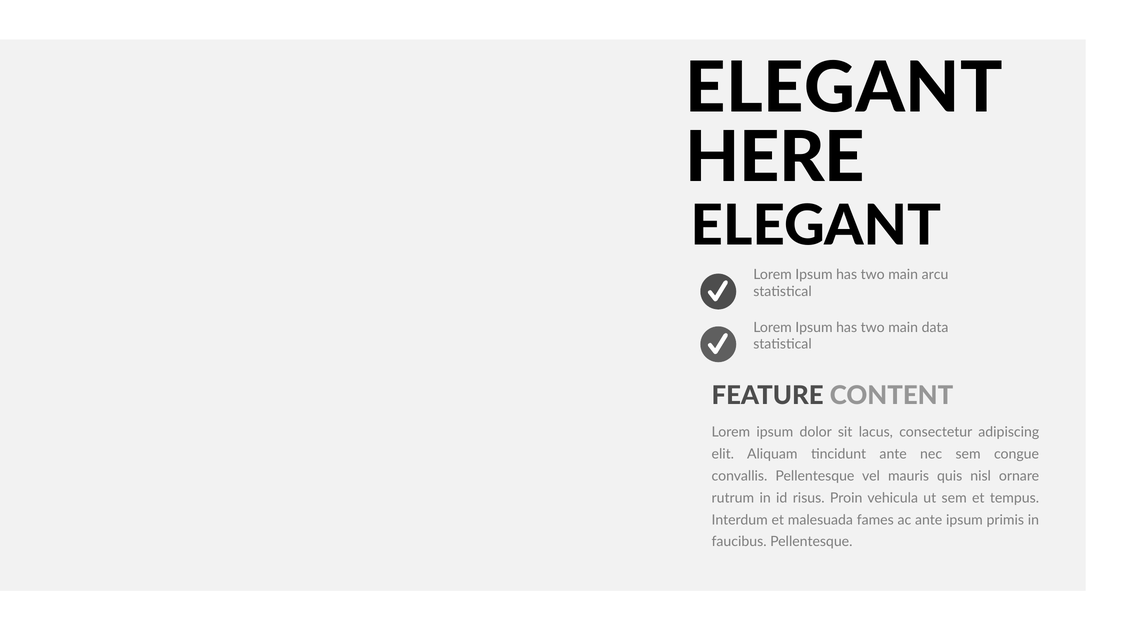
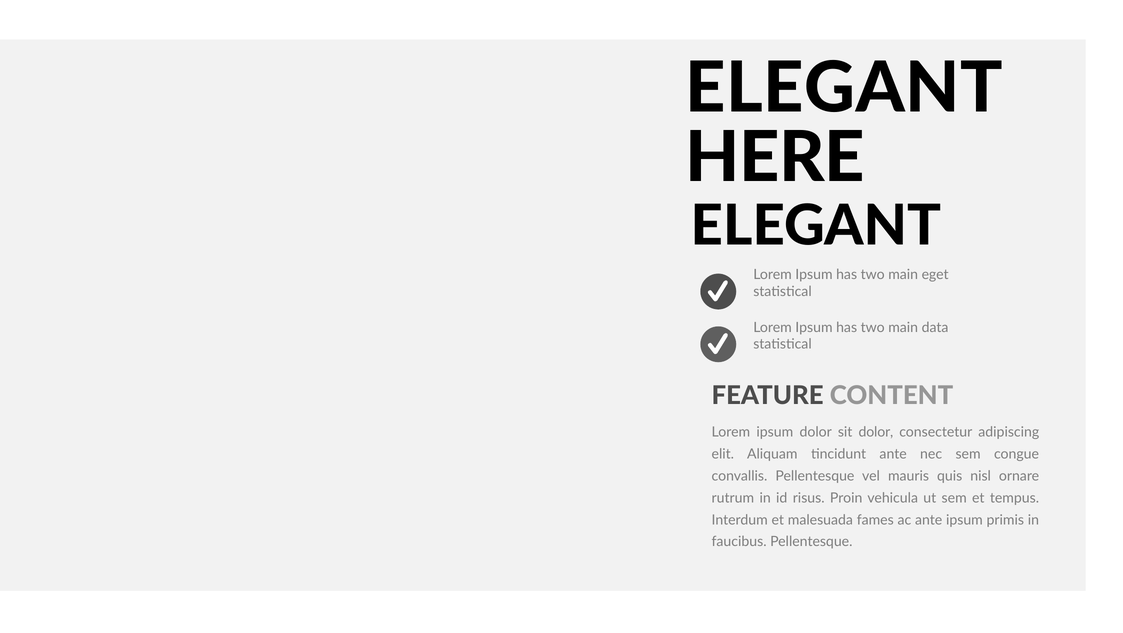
arcu: arcu -> eget (935, 275)
sit lacus: lacus -> dolor (876, 432)
